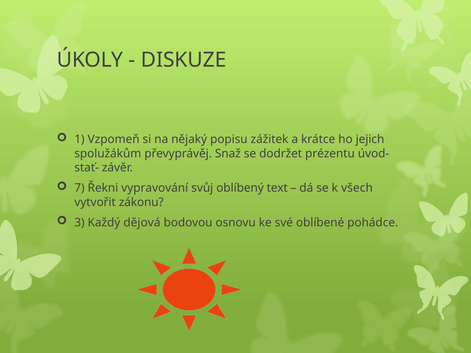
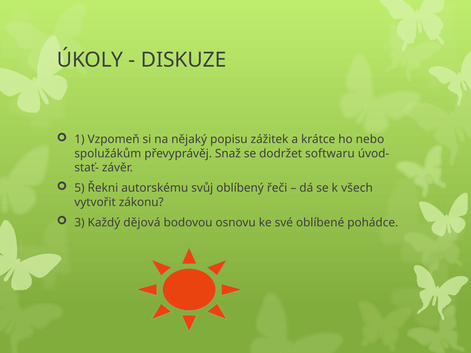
jejich: jejich -> nebo (370, 140)
prézentu: prézentu -> softwaru (330, 154)
7: 7 -> 5 (79, 188)
vypravování: vypravování -> autorskému (155, 188)
text: text -> řeči (277, 188)
